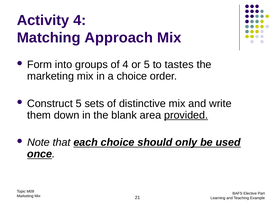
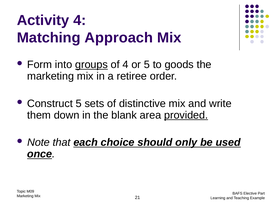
groups underline: none -> present (91, 65)
tastes: tastes -> goods (179, 65)
a choice: choice -> retiree (132, 76)
